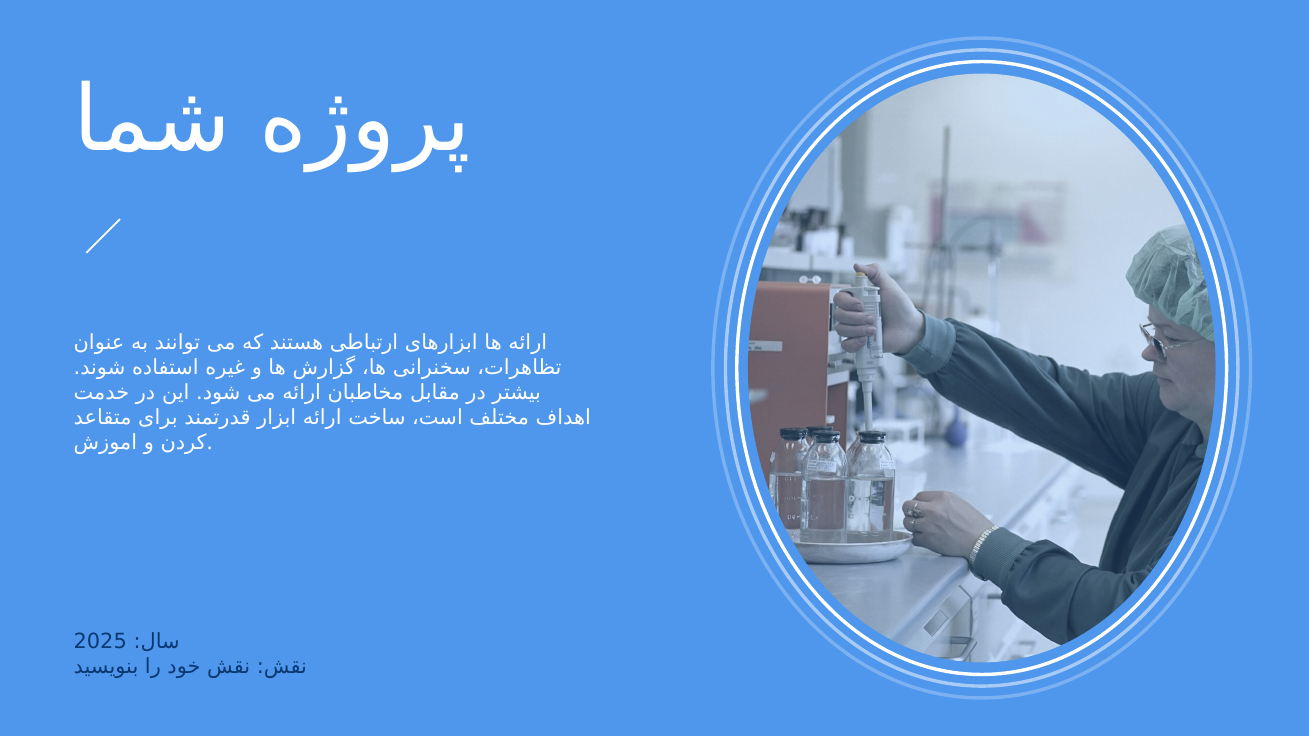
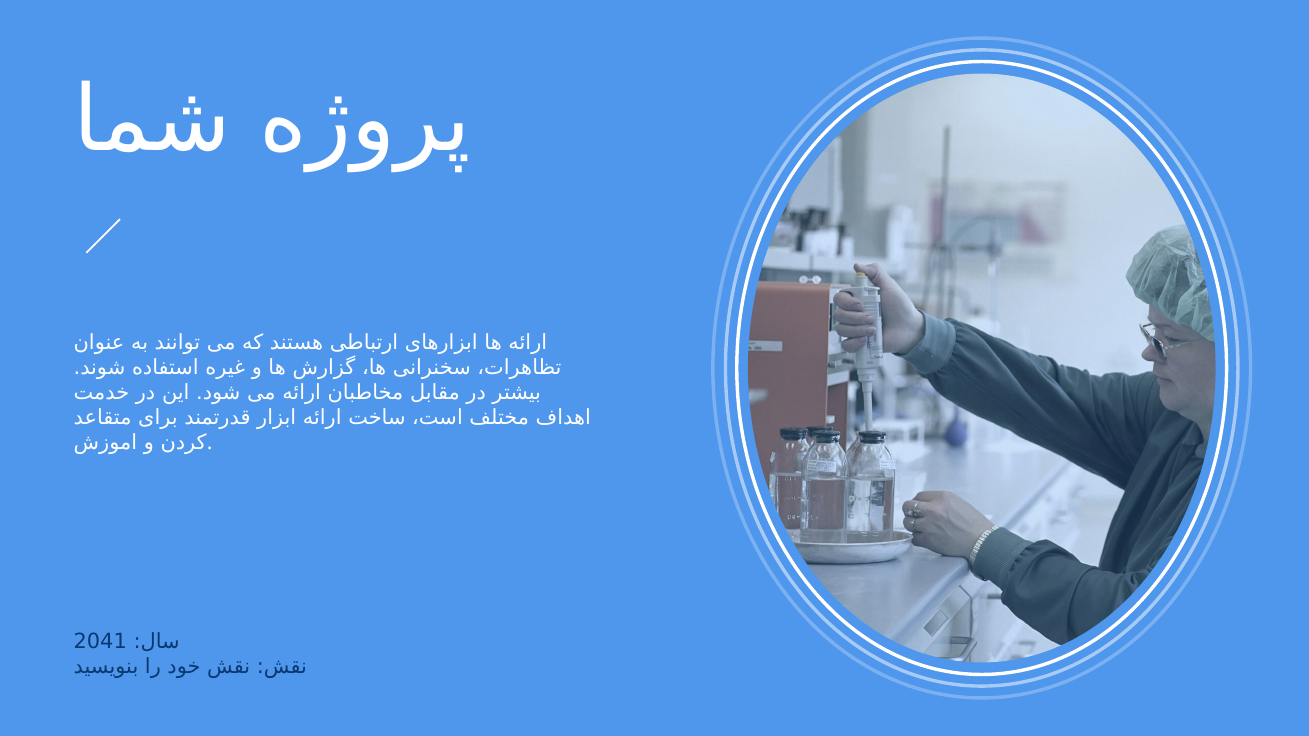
2025: 2025 -> 2041 (100, 642)
